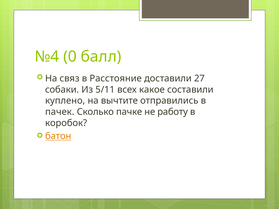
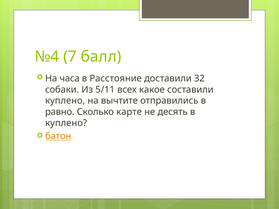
0: 0 -> 7 (70, 57)
связ: связ -> часа (70, 79)
27: 27 -> 32 (199, 79)
пачек: пачек -> равно (60, 112)
пачке: пачке -> карте (129, 112)
работу: работу -> десять (173, 112)
коробок: коробок -> куплено (66, 123)
